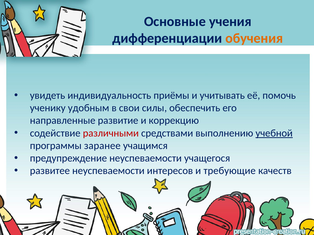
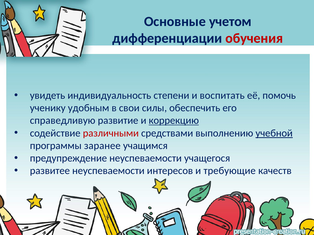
учения: учения -> учетом (230, 22)
обучения colour: orange -> red (254, 38)
приёмы: приёмы -> степени (171, 96)
учитывать: учитывать -> воспитать (222, 96)
направленные: направленные -> справедливую (63, 121)
коррекцию underline: none -> present (174, 121)
